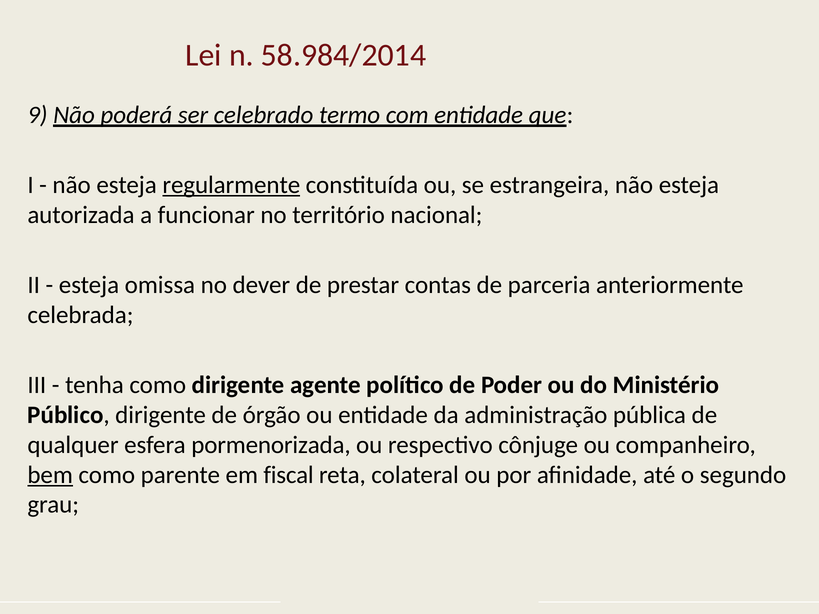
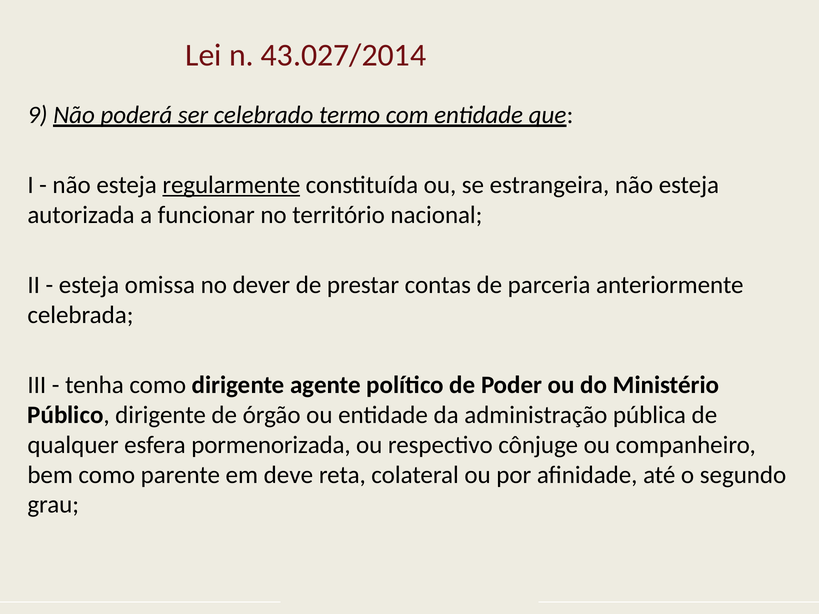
58.984/2014: 58.984/2014 -> 43.027/2014 (343, 55)
bem underline: present -> none (50, 475)
fiscal: fiscal -> deve (288, 475)
